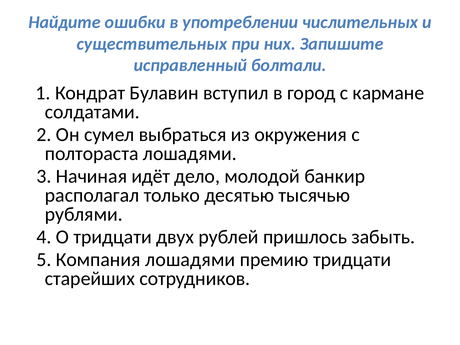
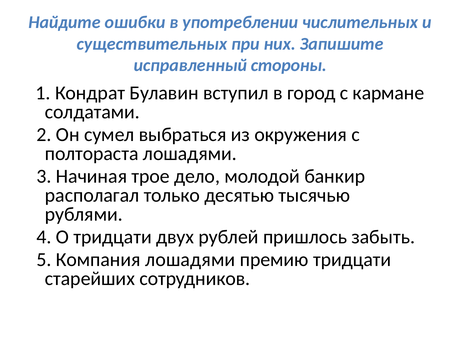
болтали: болтали -> стороны (289, 65)
идёт: идёт -> трое (151, 176)
